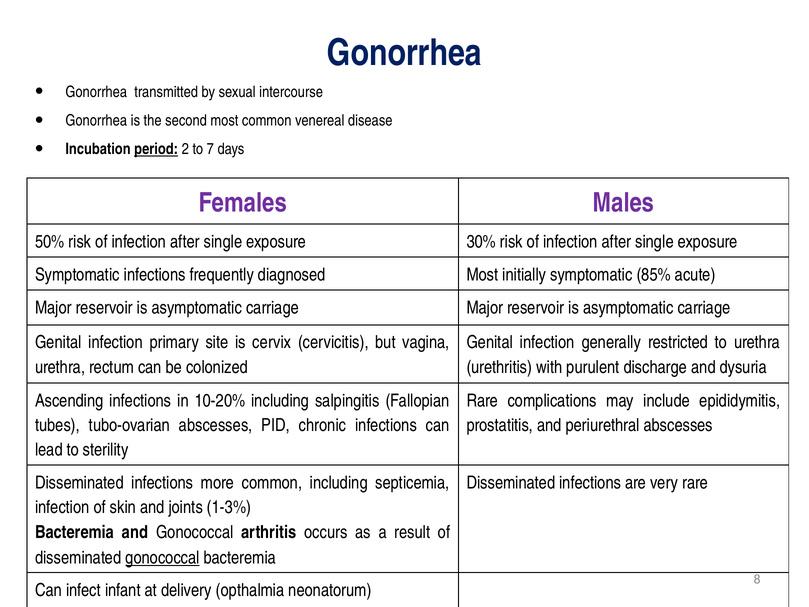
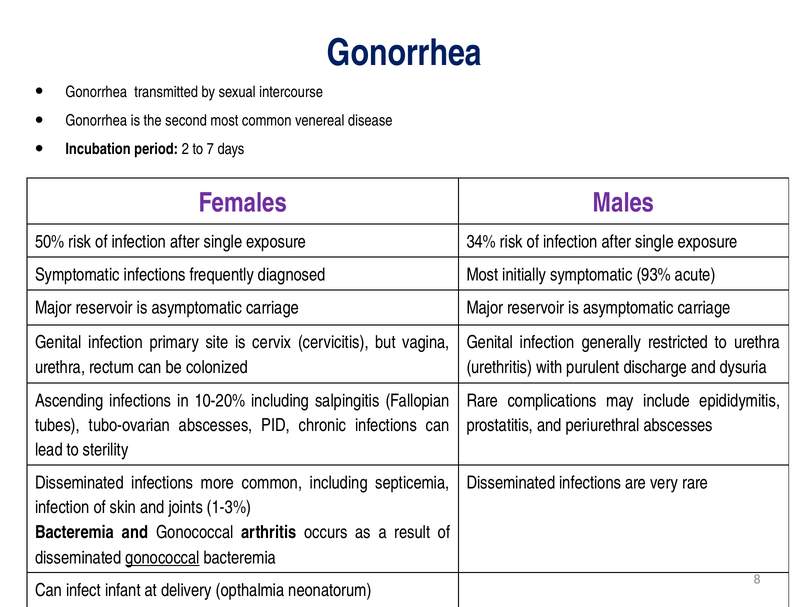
period underline: present -> none (156, 149)
30%: 30% -> 34% (481, 242)
85%: 85% -> 93% (654, 275)
